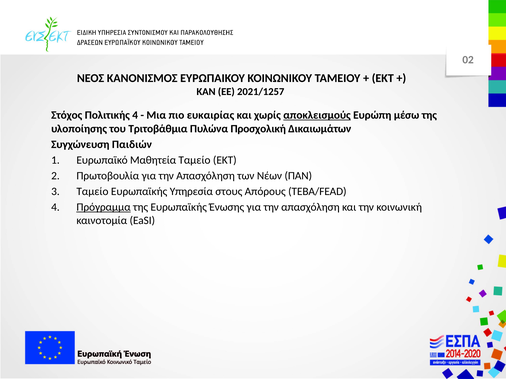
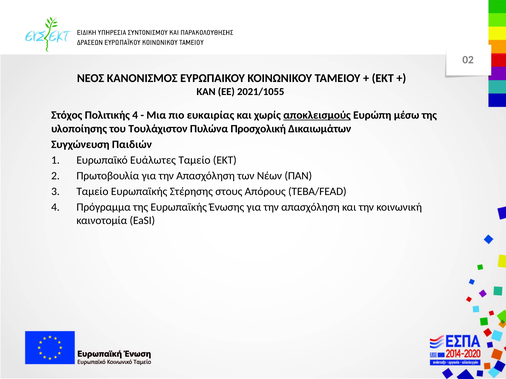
2021/1257: 2021/1257 -> 2021/1055 (261, 92)
Τριτοβάθμια: Τριτοβάθμια -> Τουλάχιστον (158, 129)
Μαθητεία: Μαθητεία -> Ευάλωτες (153, 160)
Υπηρεσία: Υπηρεσία -> Στέρησης (191, 192)
Πρόγραμμα underline: present -> none (104, 207)
